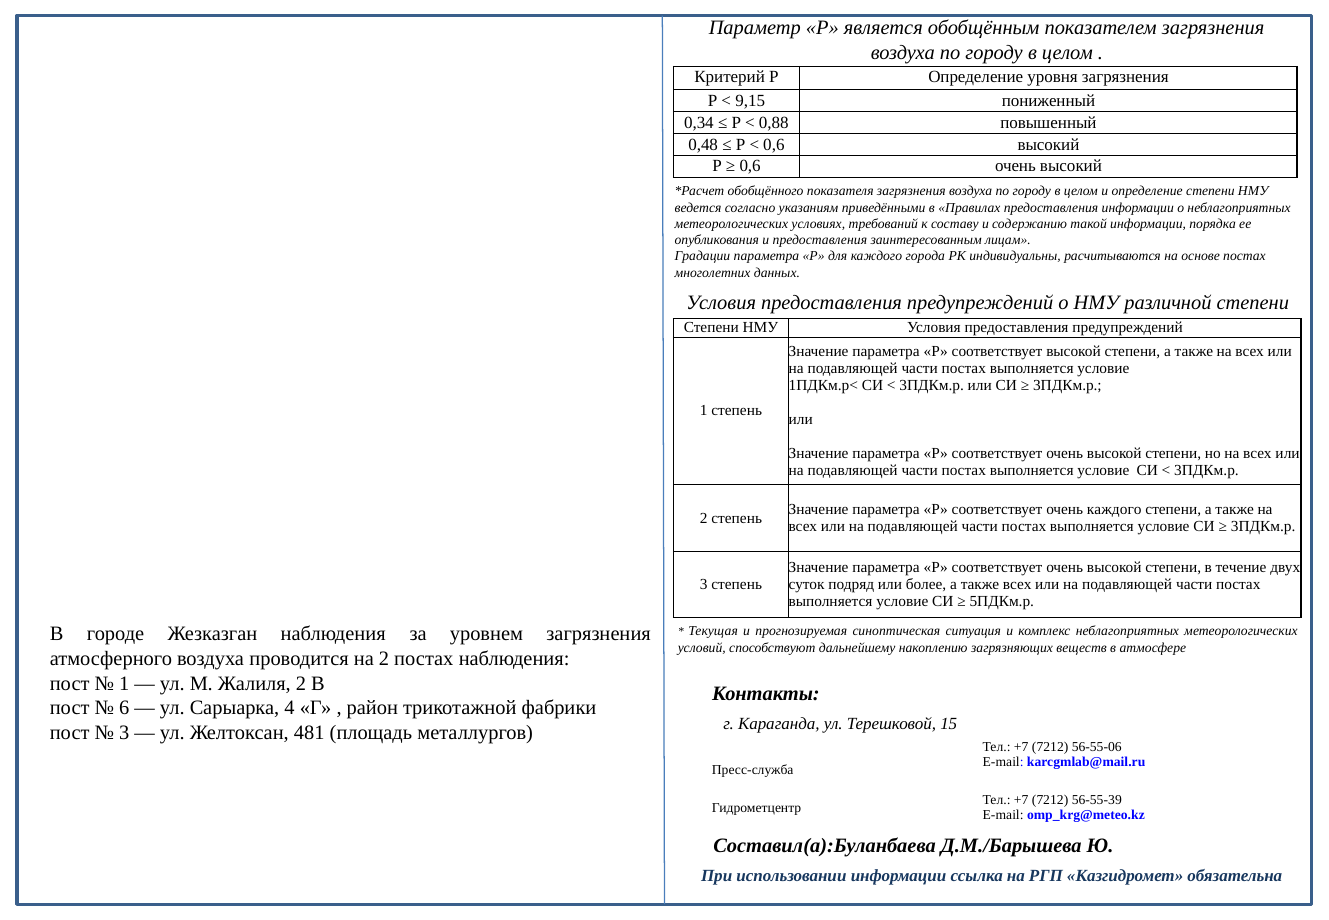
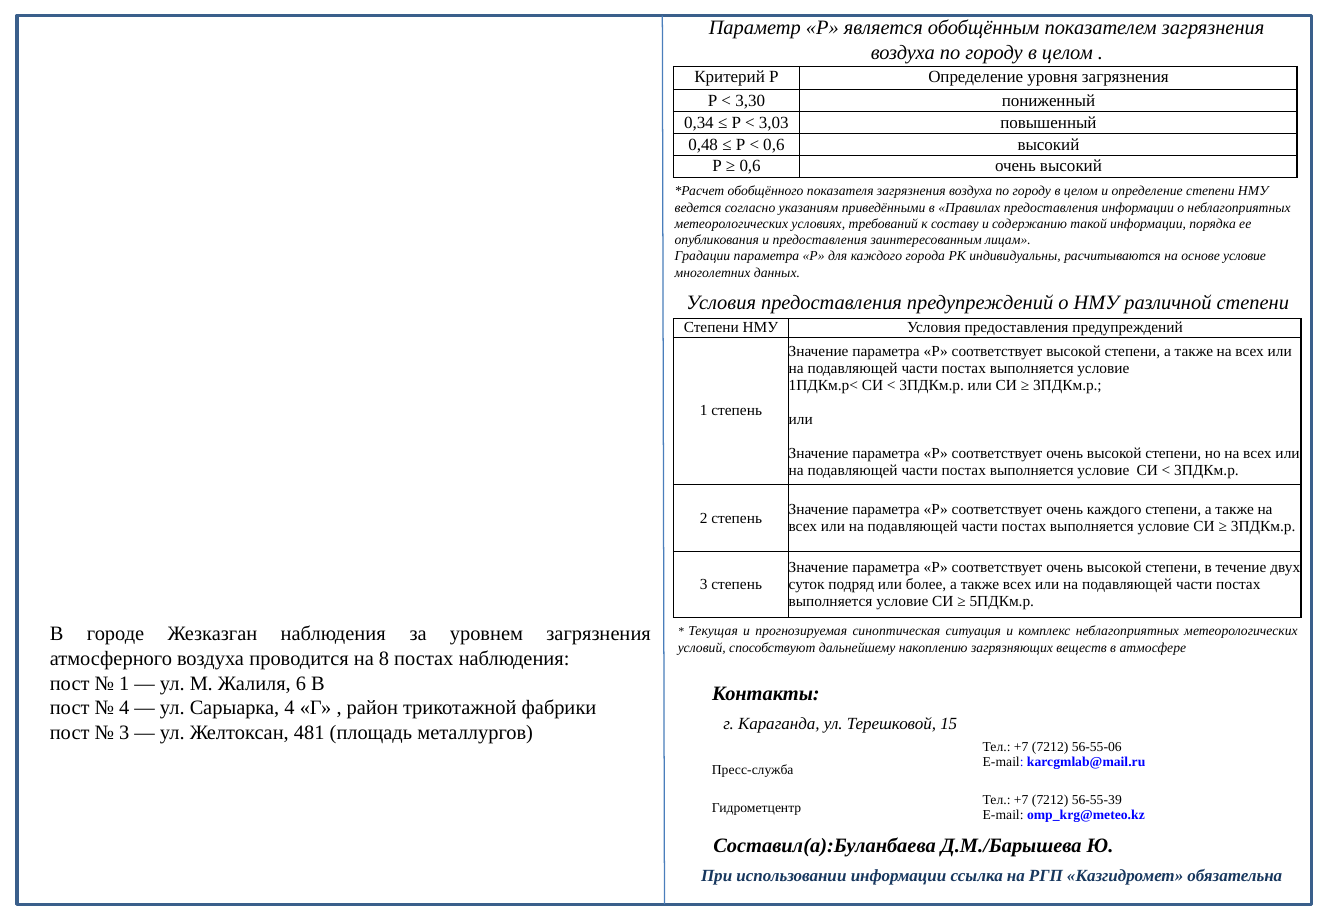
9,15: 9,15 -> 3,30 (750, 101)
0,88: 0,88 -> 3,03 (774, 122)
основе постах: постах -> условие (1245, 257)
на 2: 2 -> 8 (384, 659)
Жалиля 2: 2 -> 6 (301, 683)
6: 6 -> 4 (124, 708)
